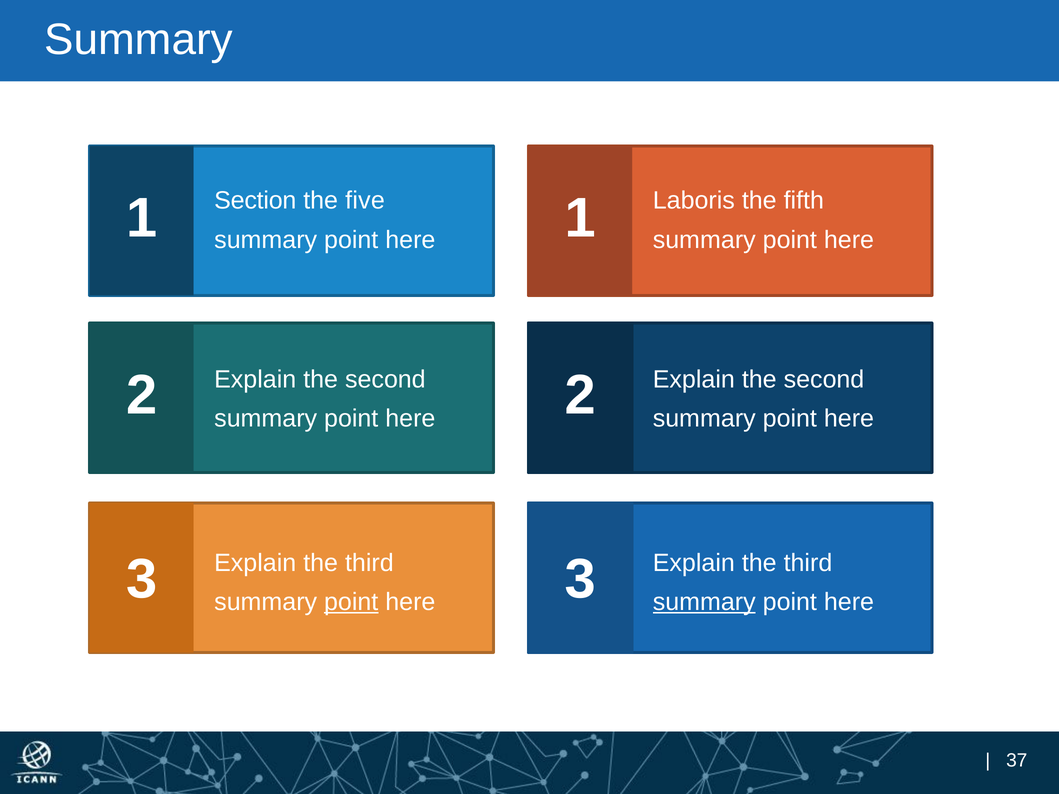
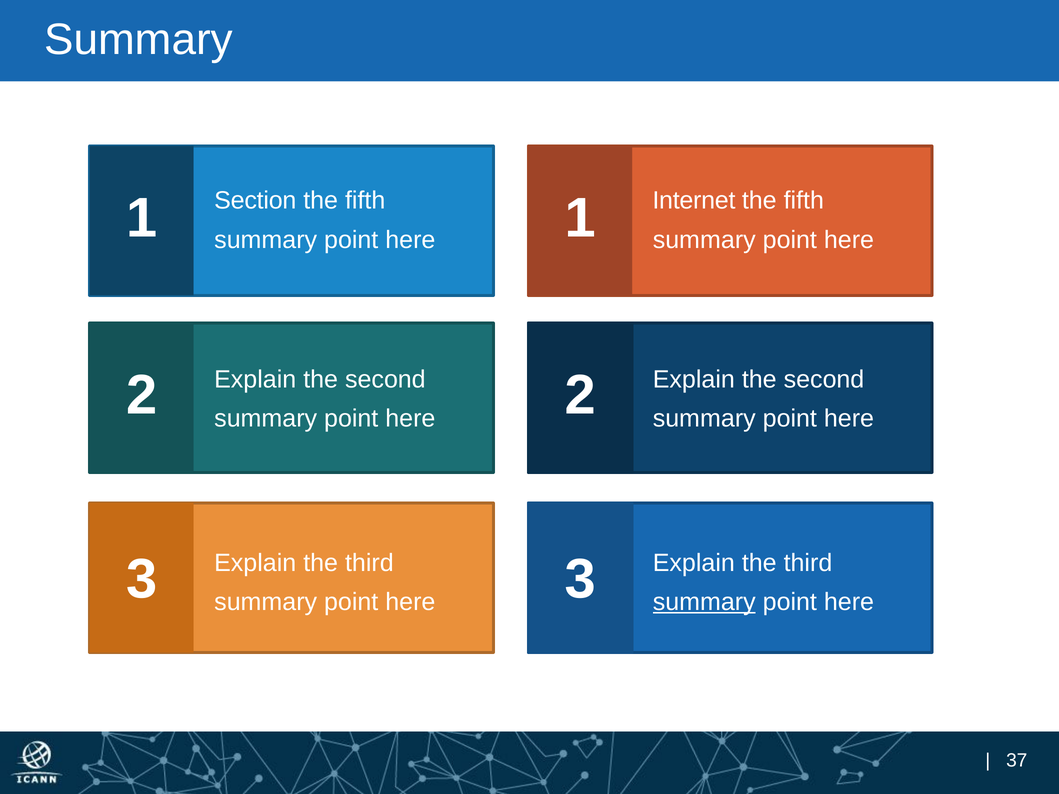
five: five -> fifth (365, 201)
Laboris: Laboris -> Internet (694, 201)
point underline: present -> none (351, 602)
